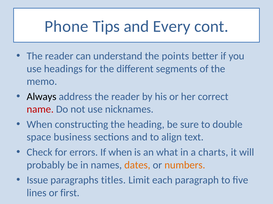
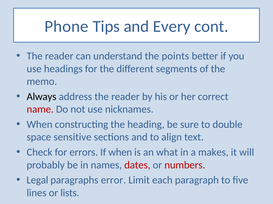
business: business -> sensitive (72, 138)
charts: charts -> makes (213, 153)
dates colour: orange -> red (137, 166)
numbers colour: orange -> red (185, 166)
Issue: Issue -> Legal (37, 181)
titles: titles -> error (113, 181)
first: first -> lists (70, 193)
